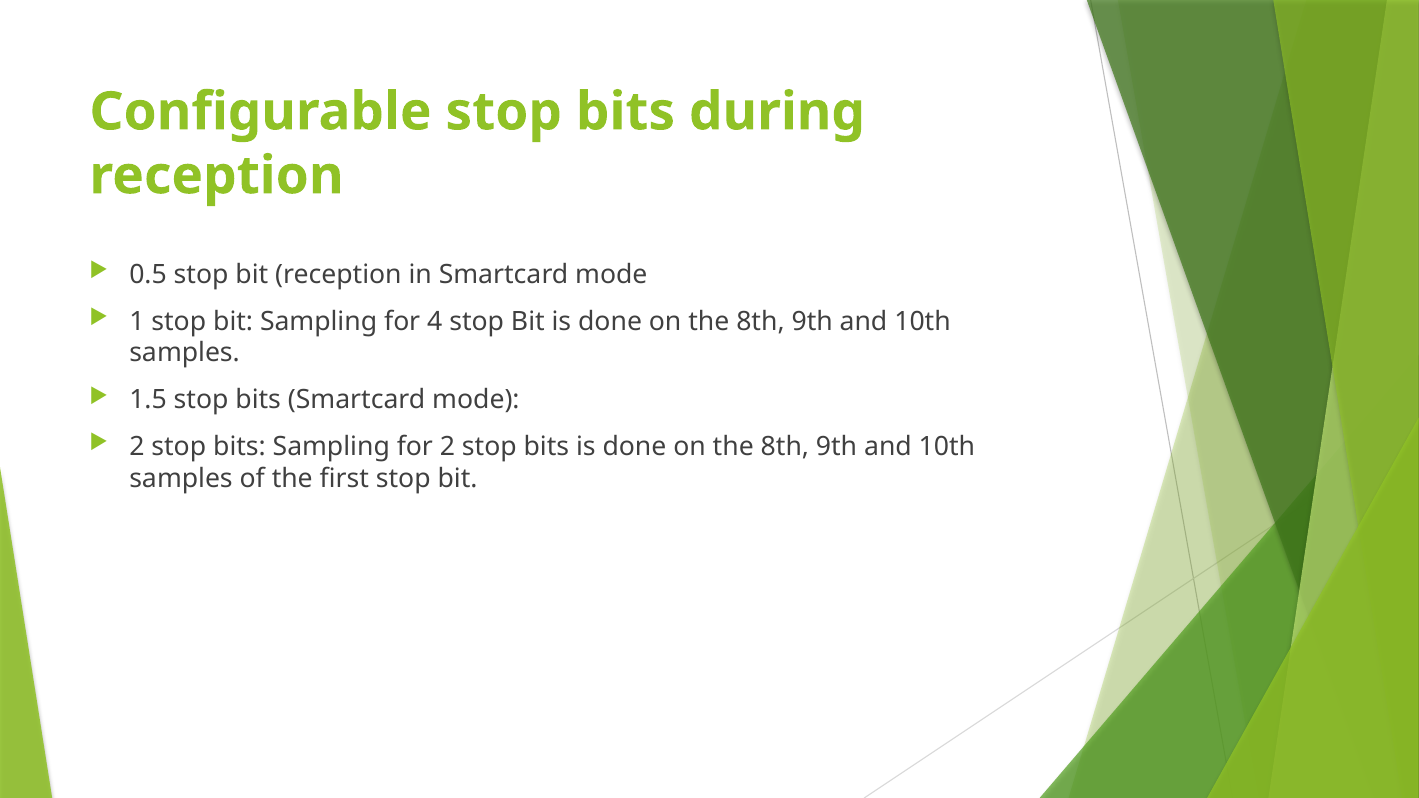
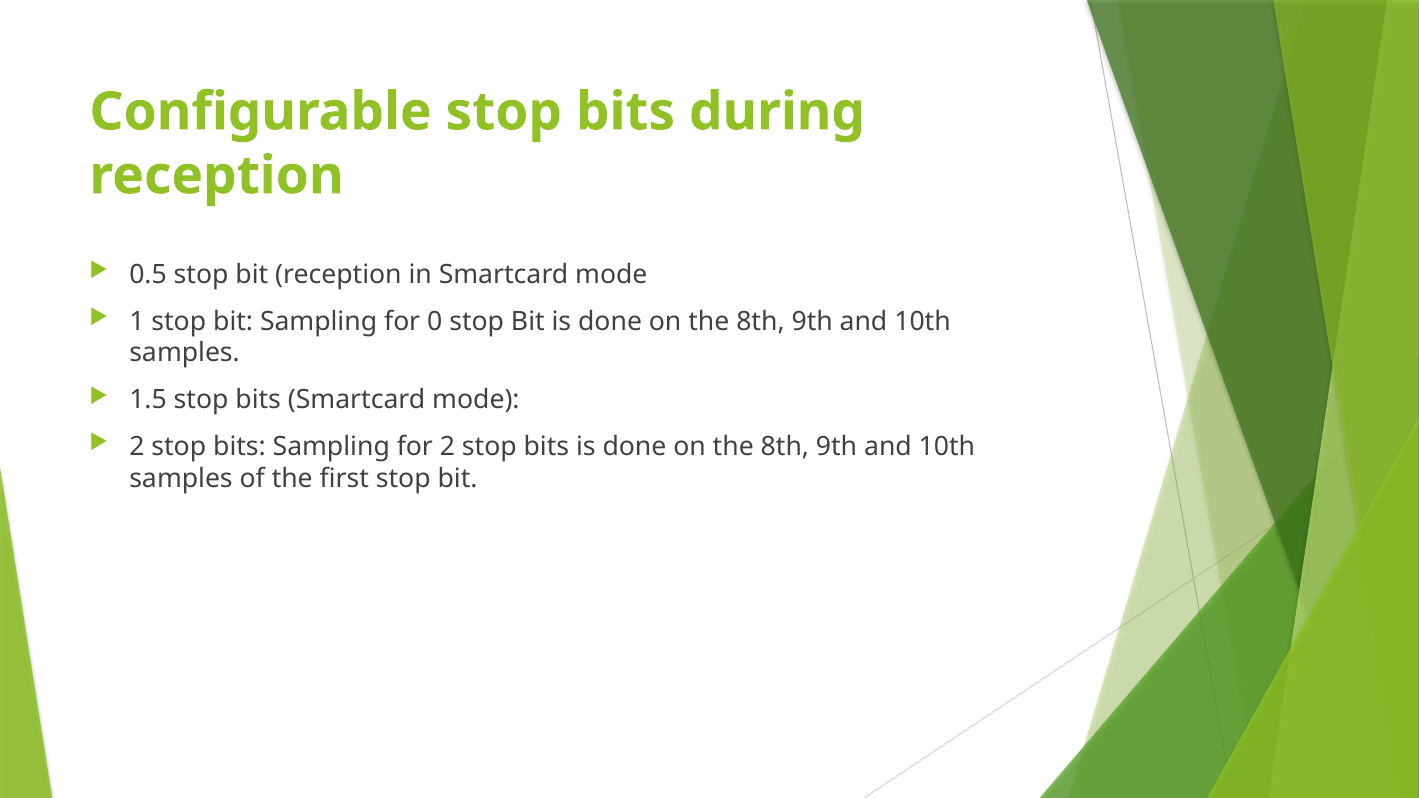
4: 4 -> 0 (435, 321)
